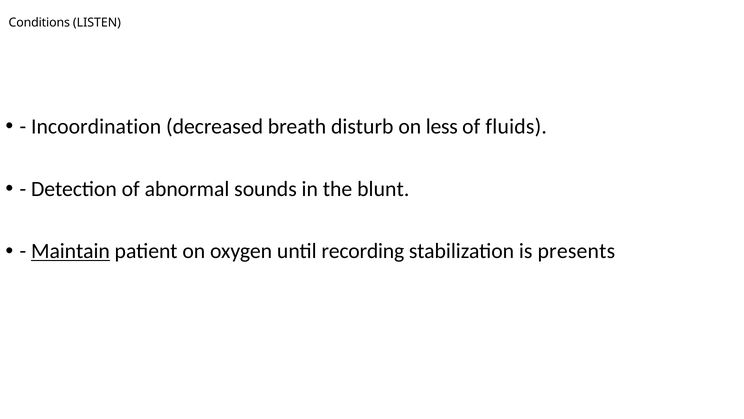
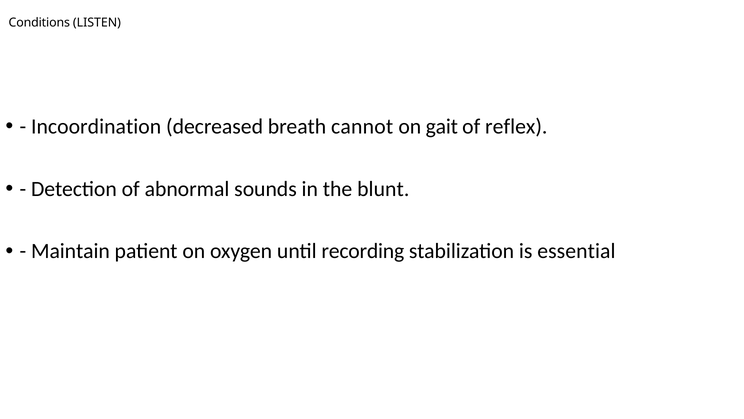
disturb: disturb -> cannot (362, 126)
less: less -> gait (442, 126)
fluids: fluids -> reflex (516, 126)
Maintain underline: present -> none (70, 251)
presents: presents -> essential (576, 251)
